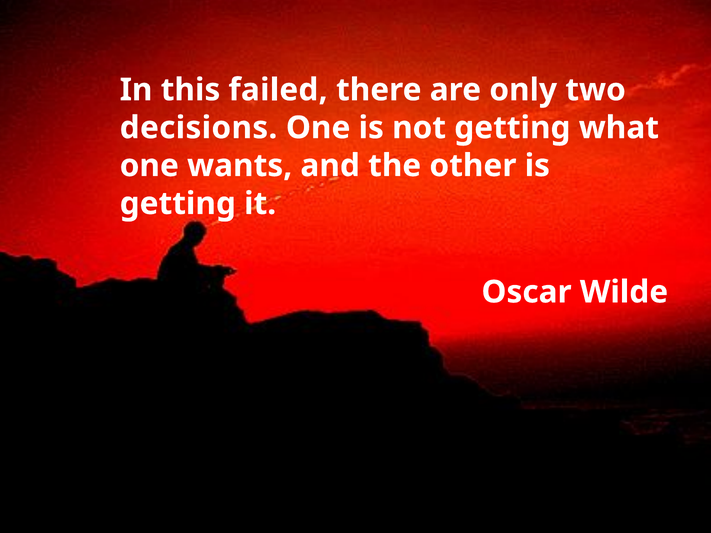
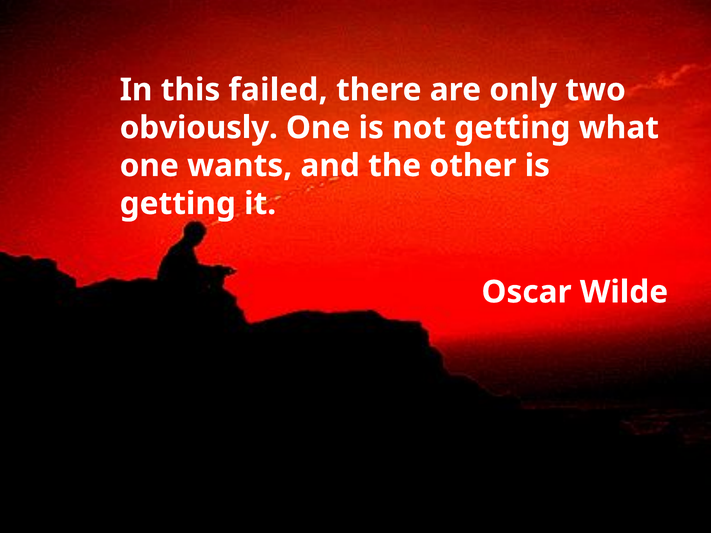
decisions: decisions -> obviously (199, 128)
